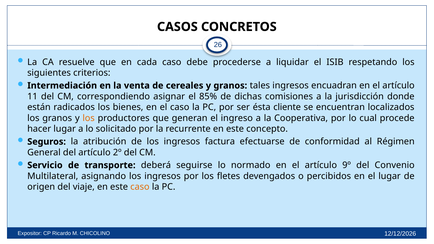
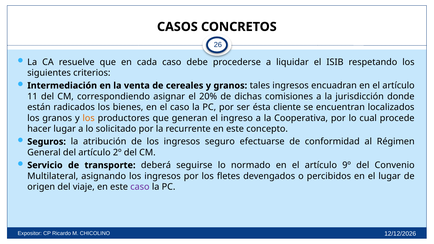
85%: 85% -> 20% (208, 96)
factura: factura -> seguro (220, 142)
caso colour: orange -> purple (140, 187)
